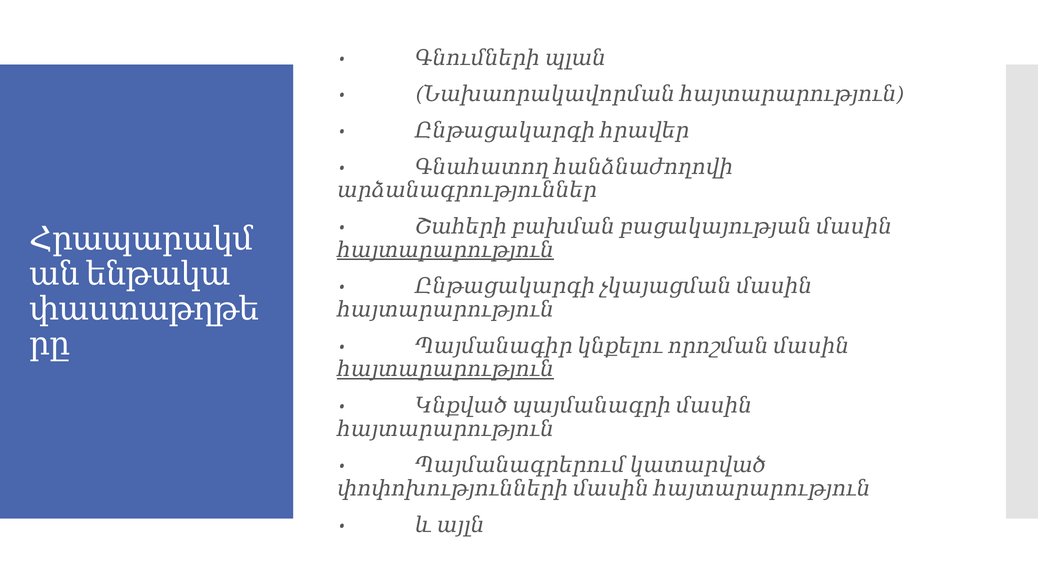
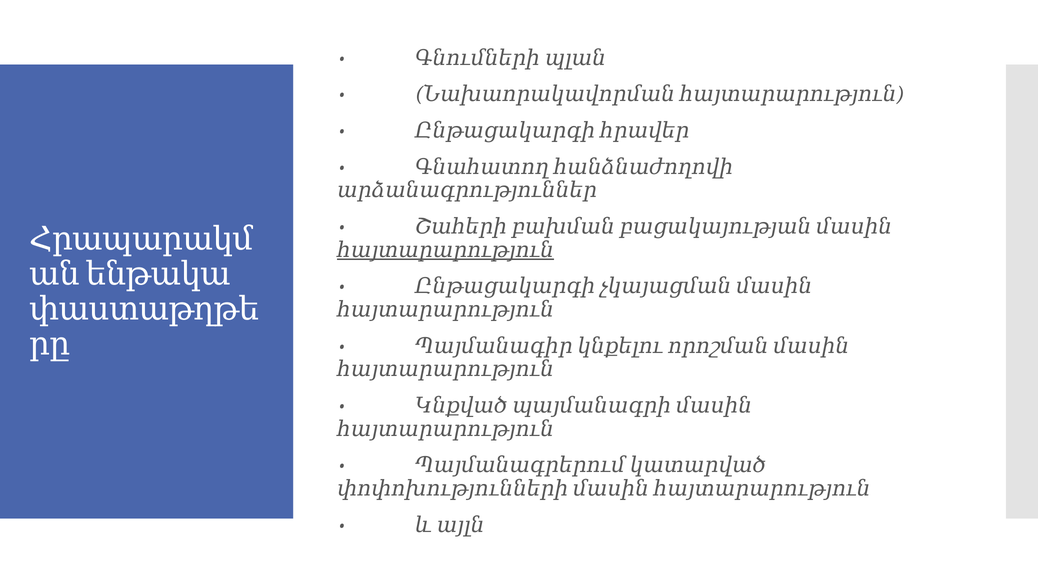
հայտարարություն underline: present -> none (446, 369)
